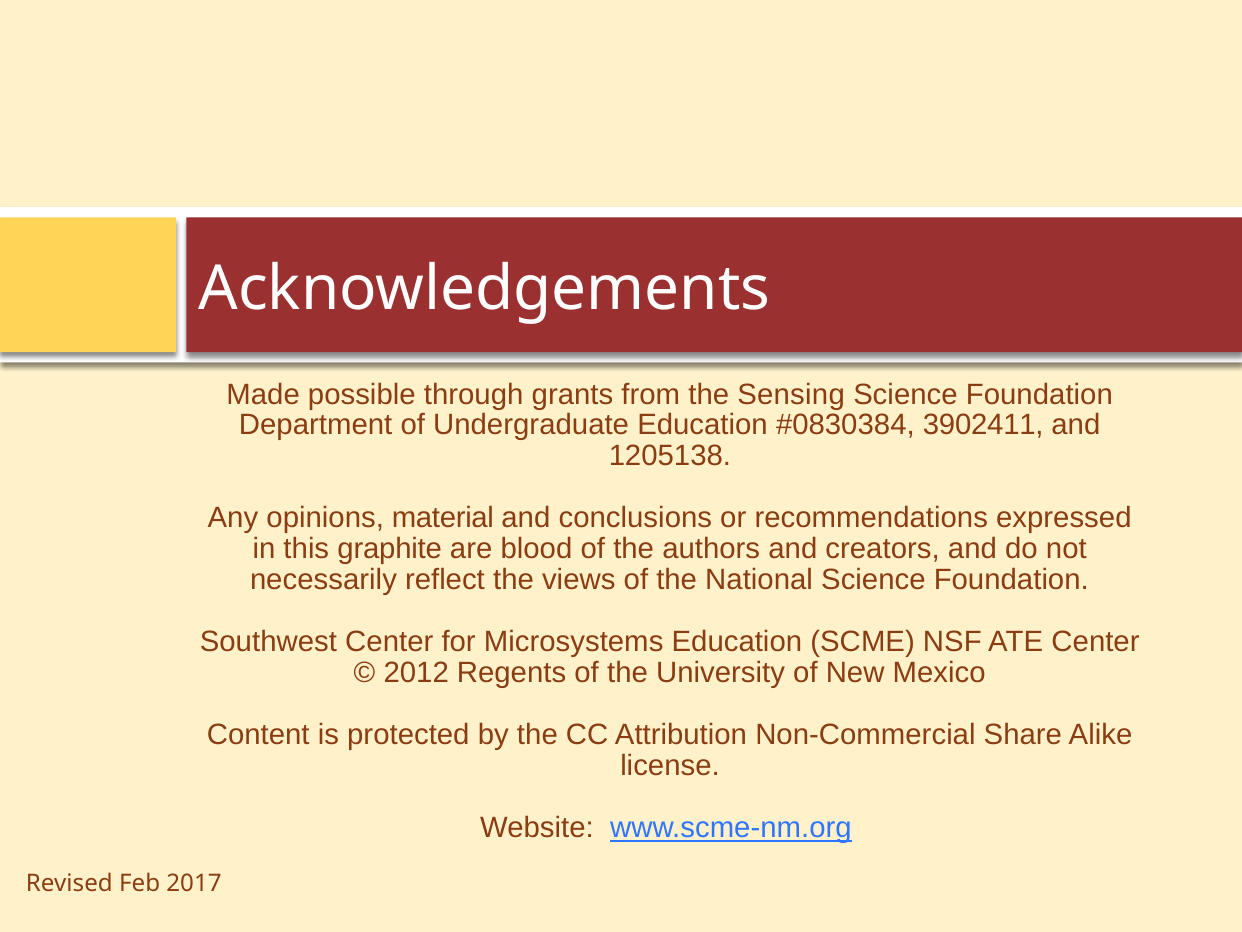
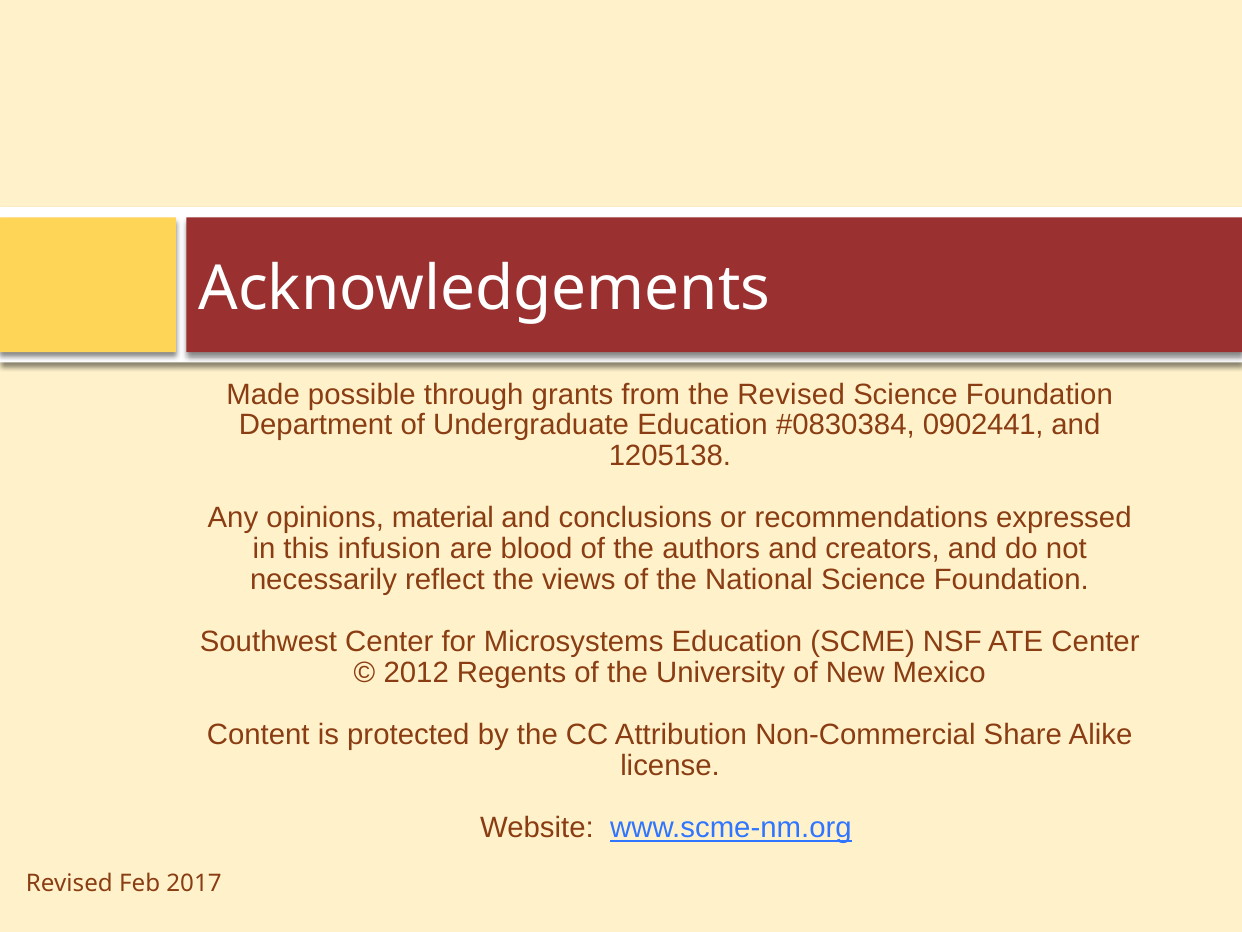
the Sensing: Sensing -> Revised (791, 394)
3902411: 3902411 -> 0902441 (983, 425)
graphite: graphite -> infusion (389, 549)
